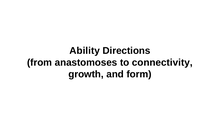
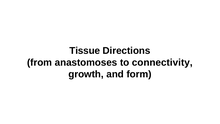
Ability: Ability -> Tissue (85, 51)
